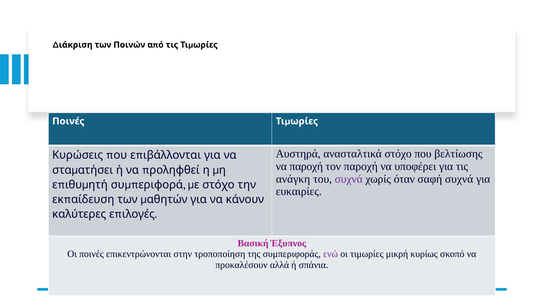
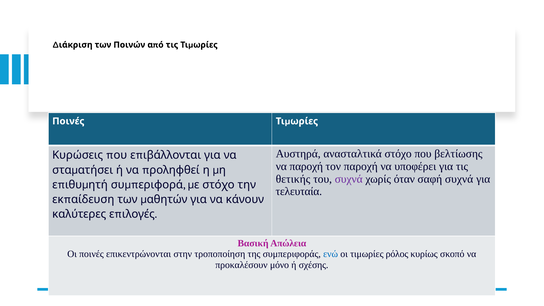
ανάγκη: ανάγκη -> θετικής (293, 179)
ευκαιρίες: ευκαιρίες -> τελευταία (299, 192)
Έξυπνος: Έξυπνος -> Απώλεια (288, 243)
ενώ colour: purple -> blue (331, 254)
μικρή: μικρή -> ρόλος (397, 254)
αλλά: αλλά -> μόνο (280, 265)
σπάνια: σπάνια -> σχέσης (314, 265)
